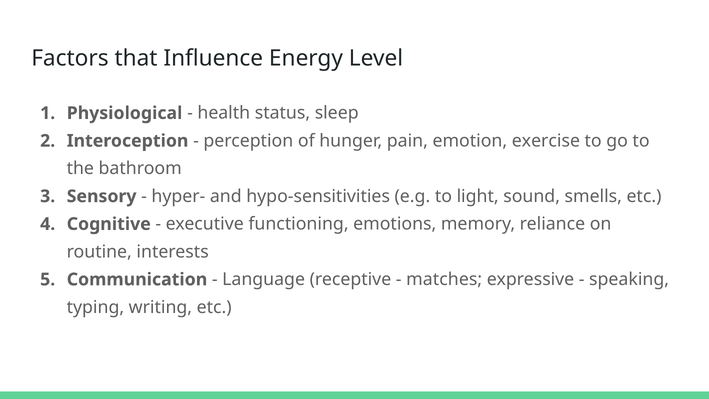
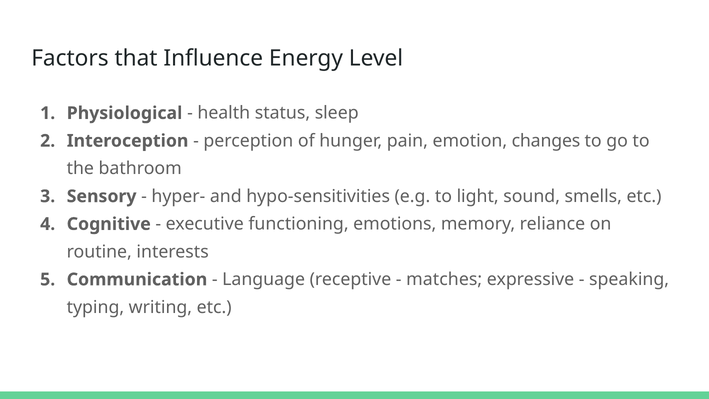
exercise: exercise -> changes (546, 141)
